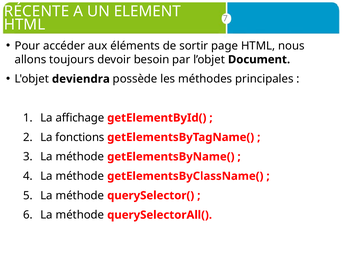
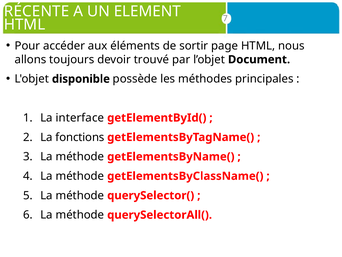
besoin: besoin -> trouvé (151, 59)
deviendra: deviendra -> disponible (81, 79)
affichage: affichage -> interface (80, 118)
